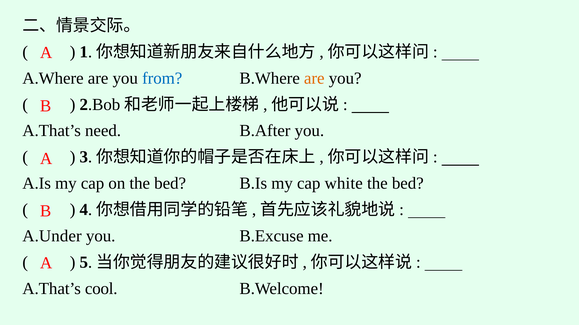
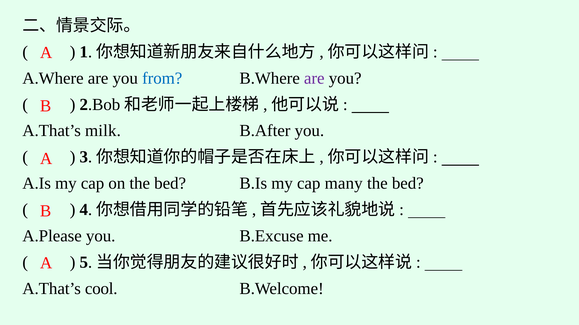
are colour: orange -> purple (314, 78)
need: need -> milk (103, 131)
white: white -> many (344, 184)
A.Under: A.Under -> A.Please (52, 236)
